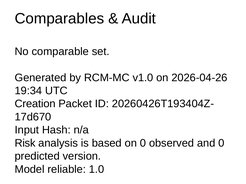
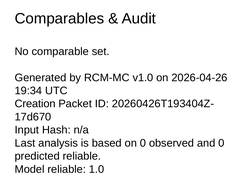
Risk: Risk -> Last (25, 143)
predicted version: version -> reliable (82, 157)
